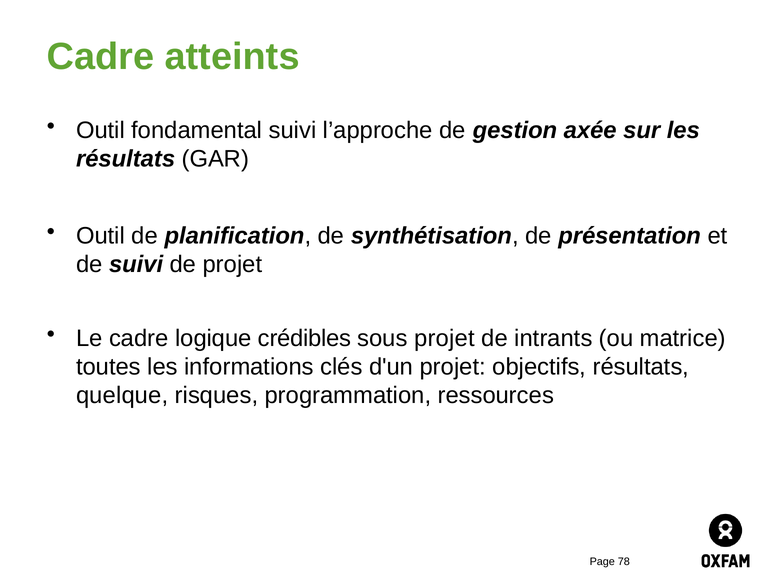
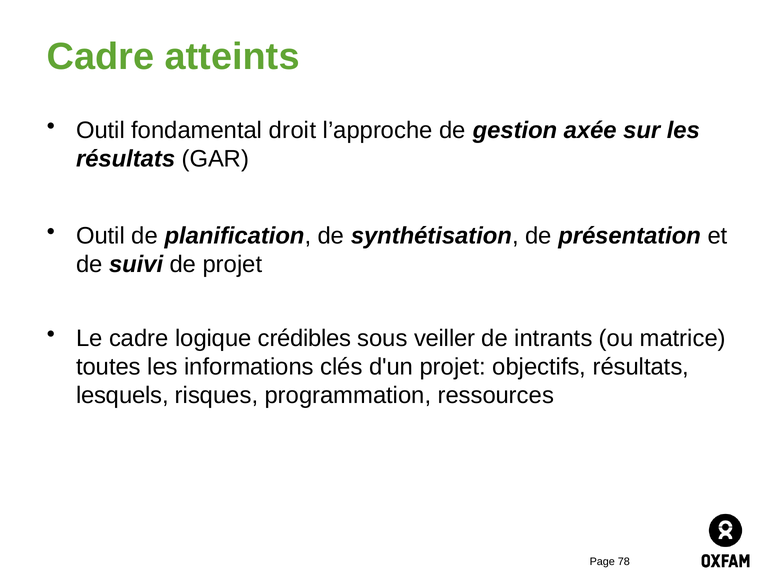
fondamental suivi: suivi -> droit (292, 130)
sous projet: projet -> veiller (445, 338)
quelque: quelque -> lesquels (122, 396)
